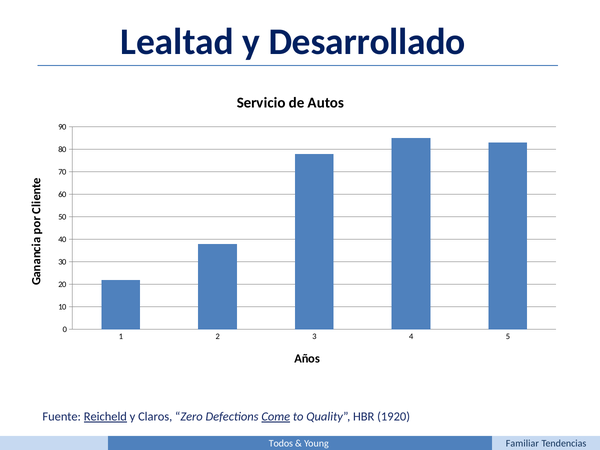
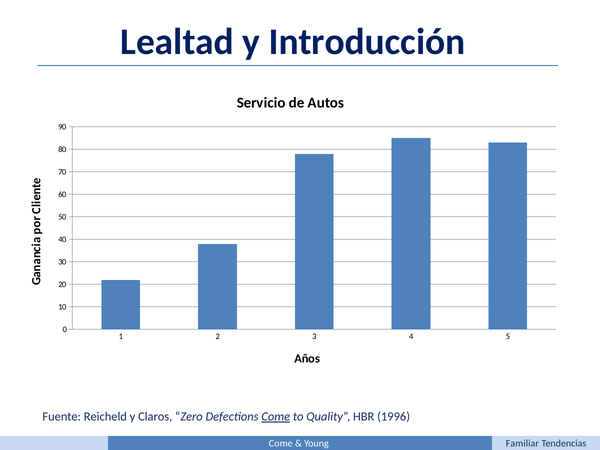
Desarrollado: Desarrollado -> Introducción (367, 42)
Reicheld underline: present -> none (105, 417)
1920: 1920 -> 1996 (394, 417)
Todos: Todos -> Come (281, 444)
